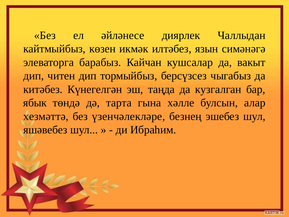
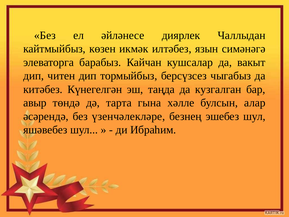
ябык: ябык -> авыр (35, 103)
хезмәттә: хезмәттә -> әсәрендә (46, 116)
